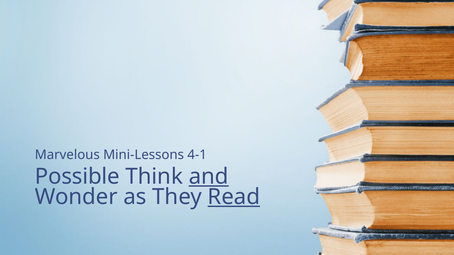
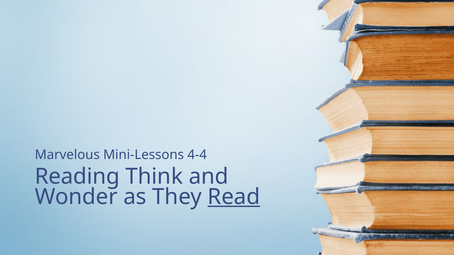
4-1: 4-1 -> 4-4 (197, 155)
Possible: Possible -> Reading (77, 177)
and underline: present -> none (209, 177)
